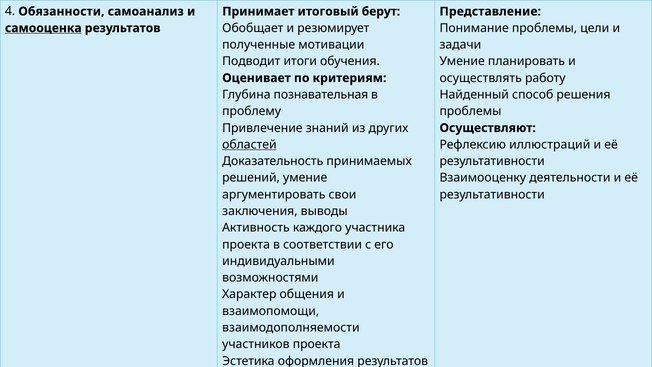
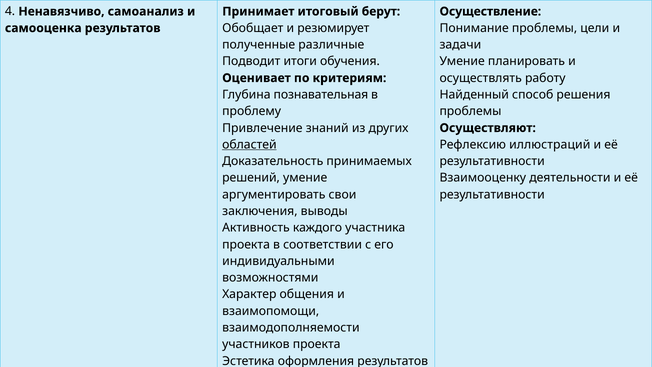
Обязанности: Обязанности -> Ненавязчиво (61, 11)
Представление: Представление -> Осуществление (490, 11)
самооценка underline: present -> none (43, 28)
мотивации: мотивации -> различные (331, 45)
